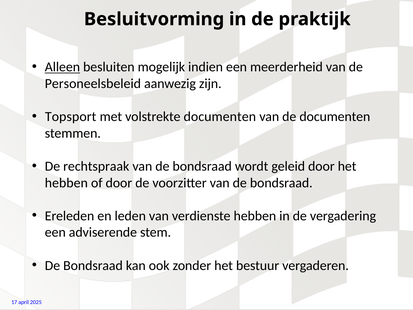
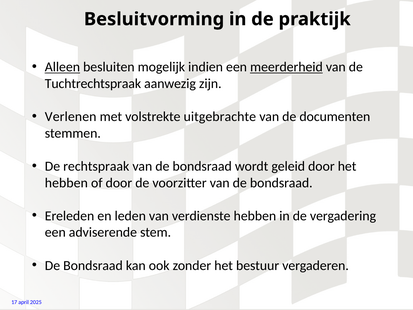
meerderheid underline: none -> present (286, 67)
Personeelsbeleid: Personeelsbeleid -> Tuchtrechtspraak (93, 84)
Topsport: Topsport -> Verlenen (71, 117)
volstrekte documenten: documenten -> uitgebrachte (220, 117)
